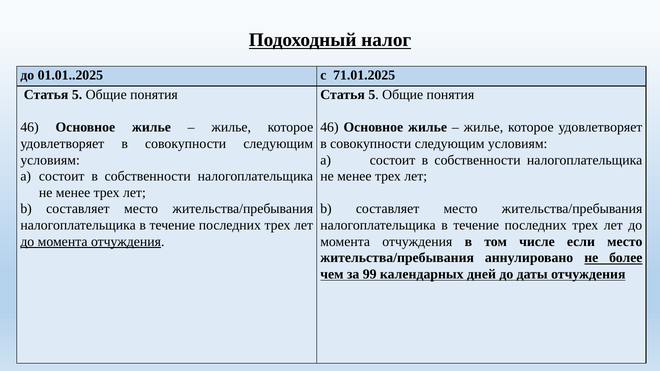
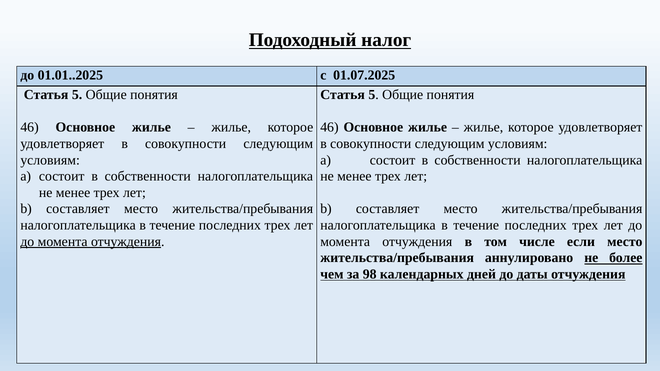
71.01.2025: 71.01.2025 -> 01.07.2025 (364, 75)
99: 99 -> 98 (370, 274)
